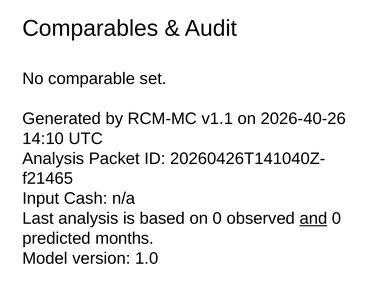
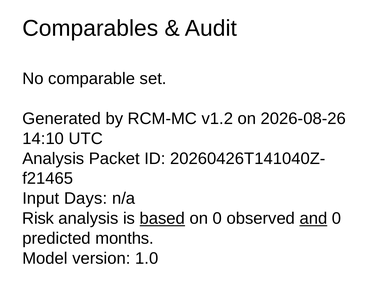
v1.1: v1.1 -> v1.2 (217, 118)
2026-40-26: 2026-40-26 -> 2026-08-26 (303, 118)
Cash: Cash -> Days (86, 198)
Last: Last -> Risk (38, 218)
based underline: none -> present (162, 218)
